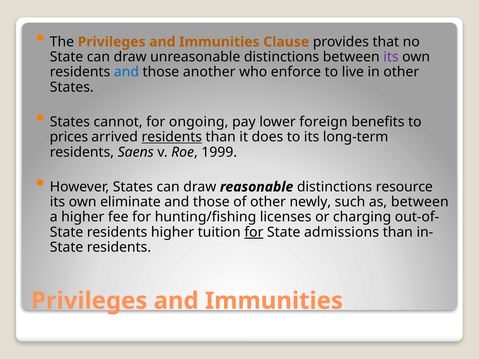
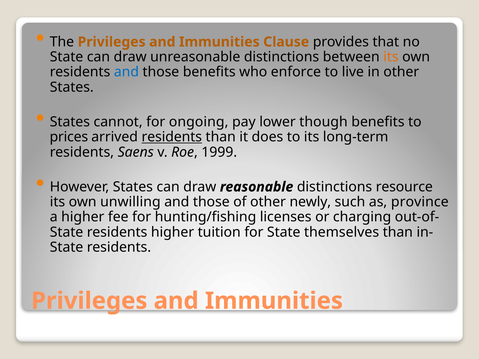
its colour: purple -> orange (391, 57)
those another: another -> benefits (209, 72)
foreign: foreign -> though (324, 122)
eliminate: eliminate -> unwilling (130, 202)
as between: between -> province (420, 202)
for underline: present -> none (254, 232)
admissions: admissions -> themselves (342, 232)
